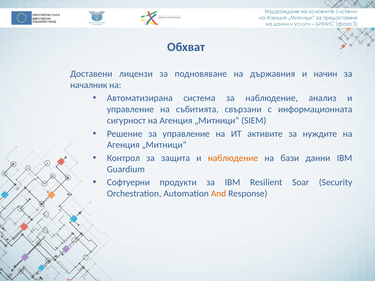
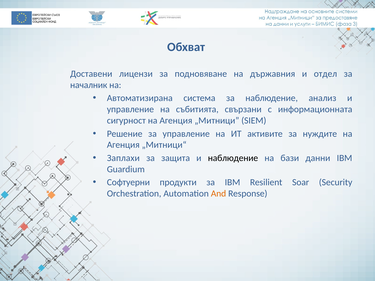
начин: начин -> отдел (325, 74)
Контрол: Контрол -> Заплахи (123, 158)
наблюдение colour: orange -> black (233, 158)
